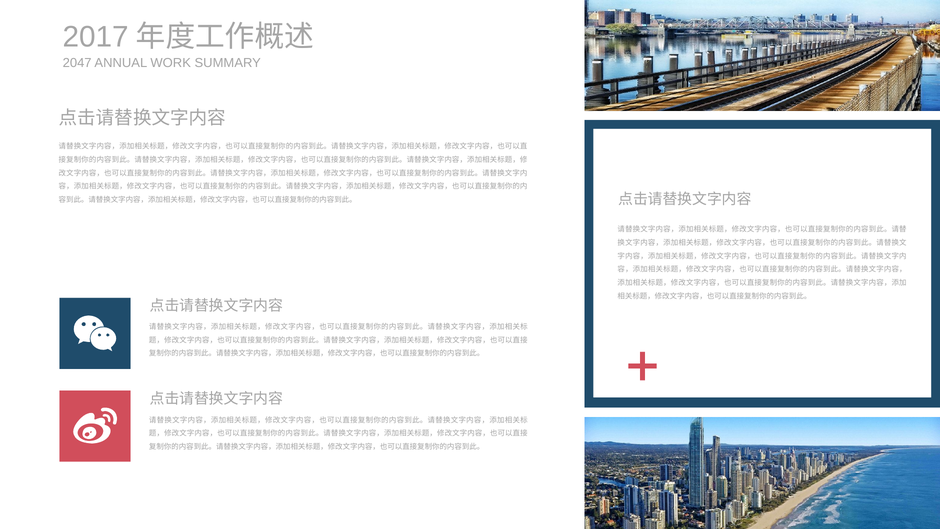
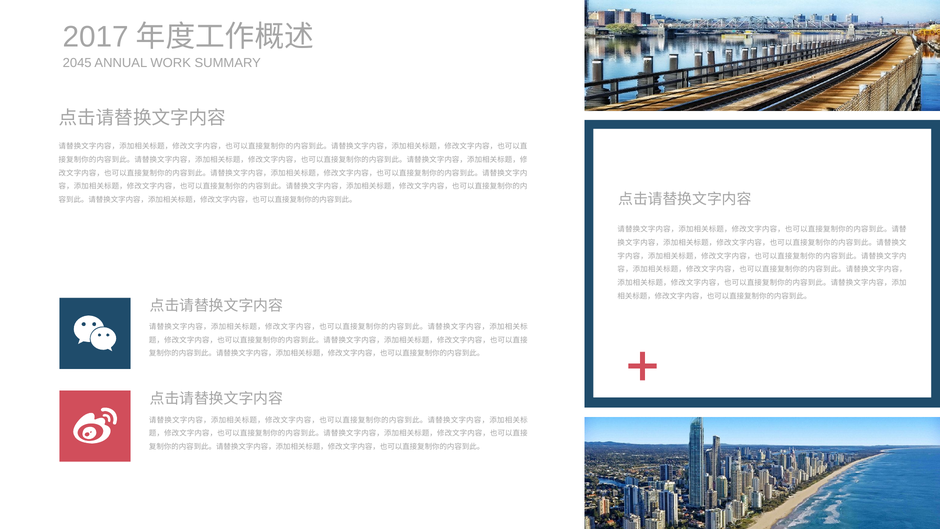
2047: 2047 -> 2045 (77, 63)
